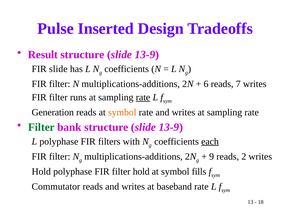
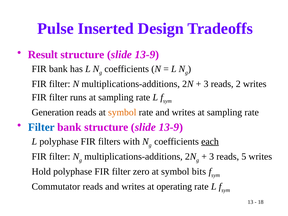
FIR slide: slide -> bank (58, 69)
6: 6 -> 3 (206, 84)
7: 7 -> 2 (238, 84)
rate underline: present -> none (143, 97)
Filter colour: green -> blue (41, 127)
9: 9 -> 3 (212, 156)
2: 2 -> 5 (244, 156)
filter hold: hold -> zero (141, 172)
fills: fills -> bits (199, 172)
baseband: baseband -> operating (174, 187)
